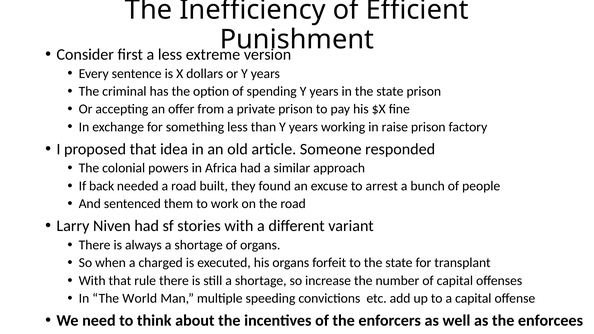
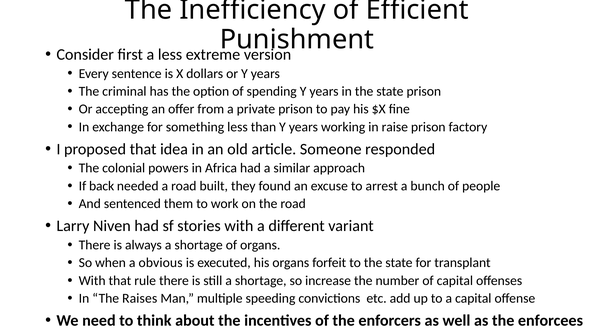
charged: charged -> obvious (161, 263)
World: World -> Raises (140, 298)
